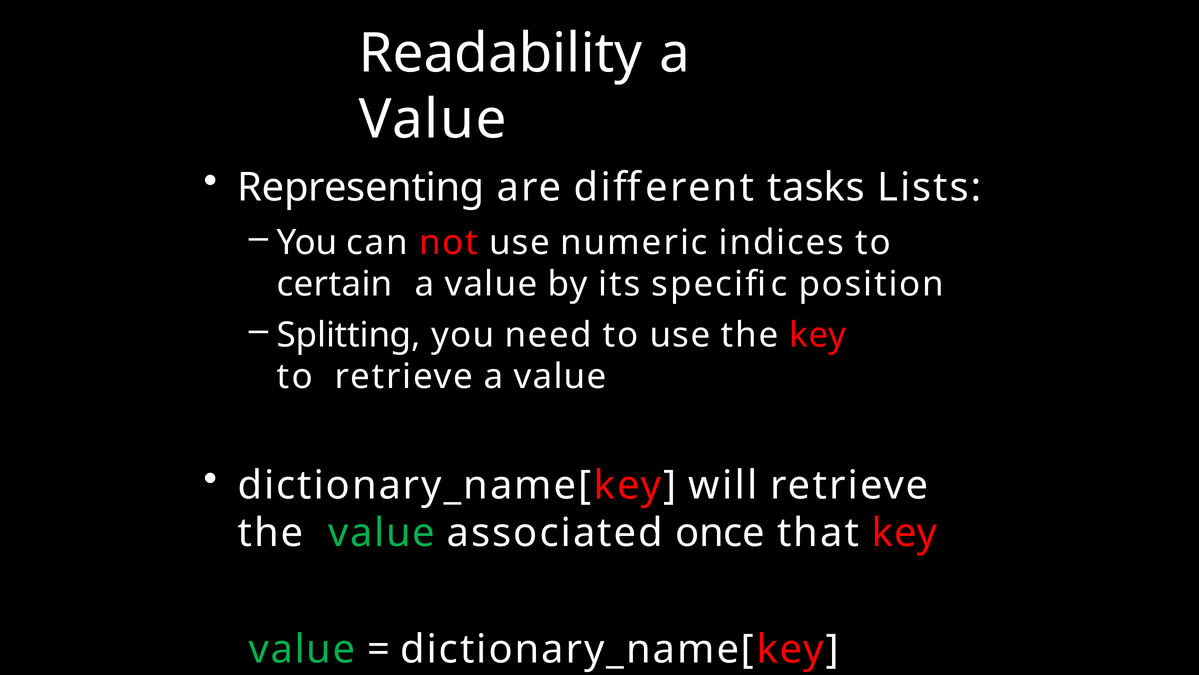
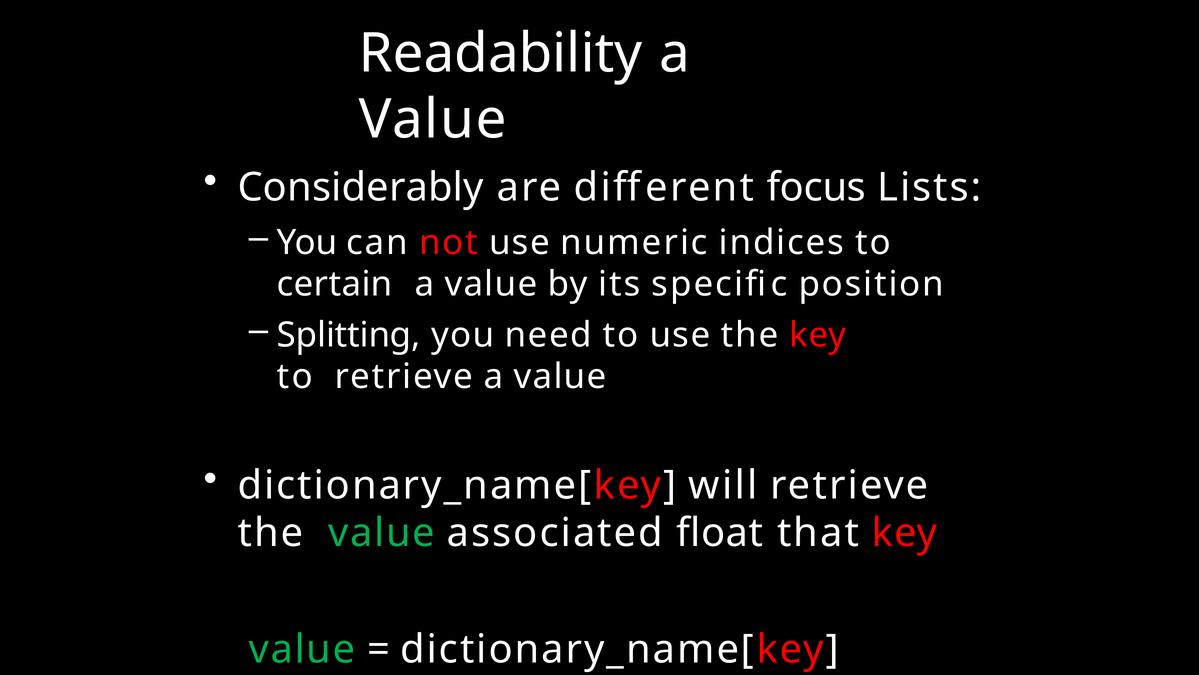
Representing: Representing -> Considerably (361, 187)
tasks: tasks -> focus (816, 187)
once: once -> float (720, 533)
